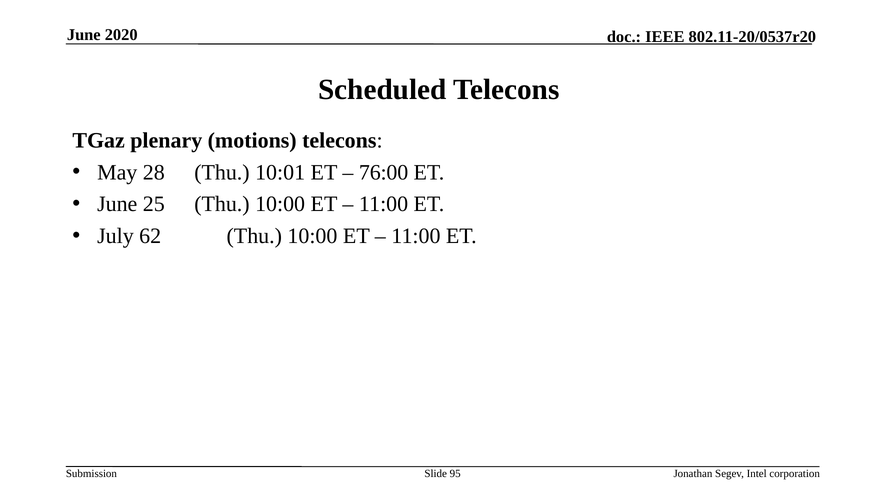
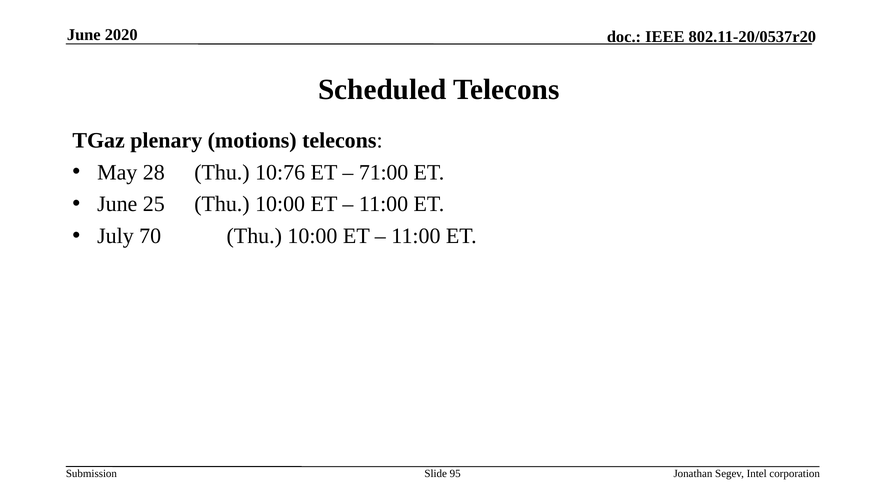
10:01: 10:01 -> 10:76 (280, 172)
76:00: 76:00 -> 71:00 (384, 172)
62: 62 -> 70 (150, 236)
